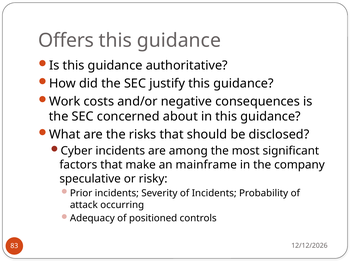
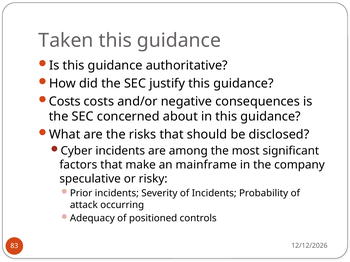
Offers: Offers -> Taken (66, 40)
Work: Work -> Costs (65, 102)
